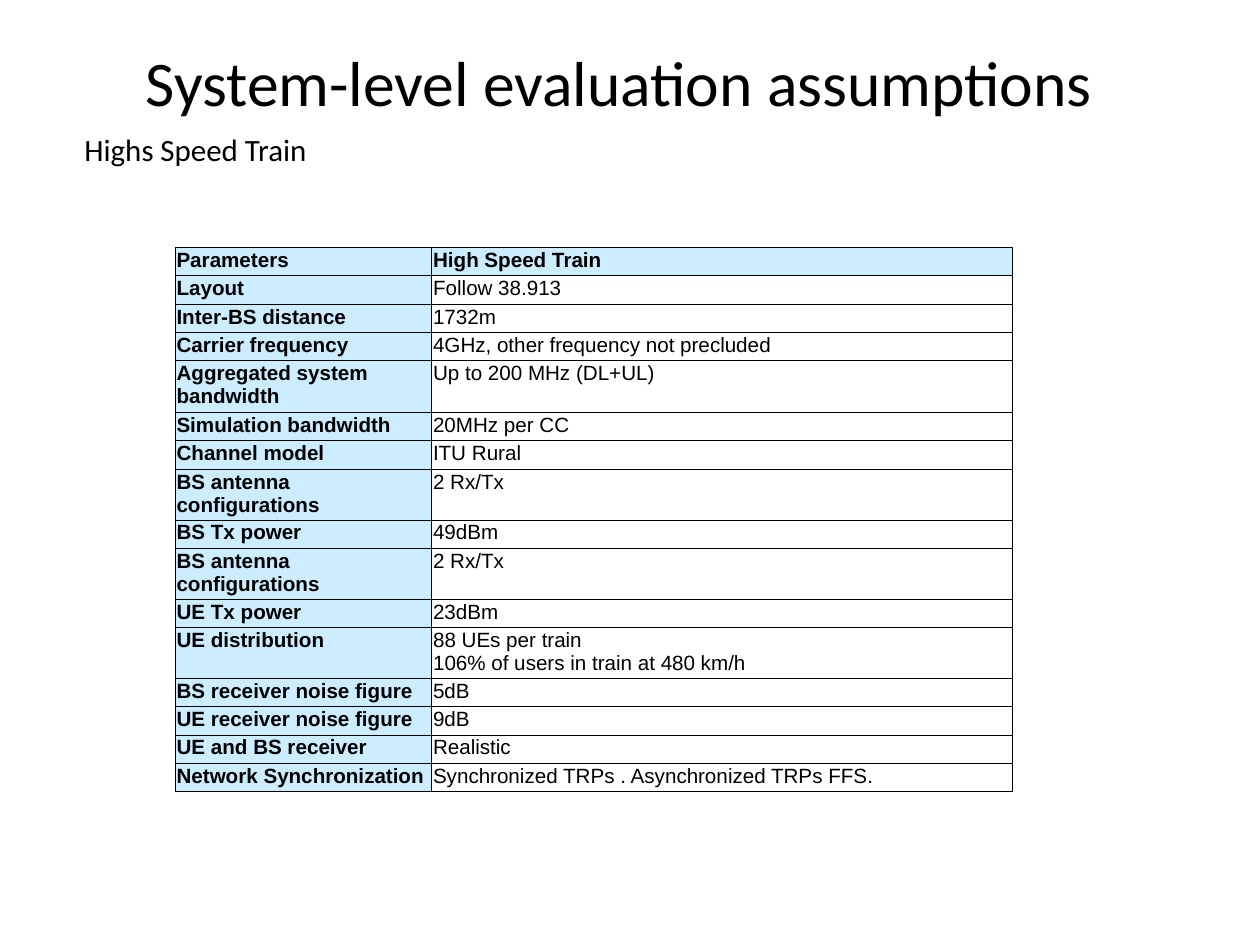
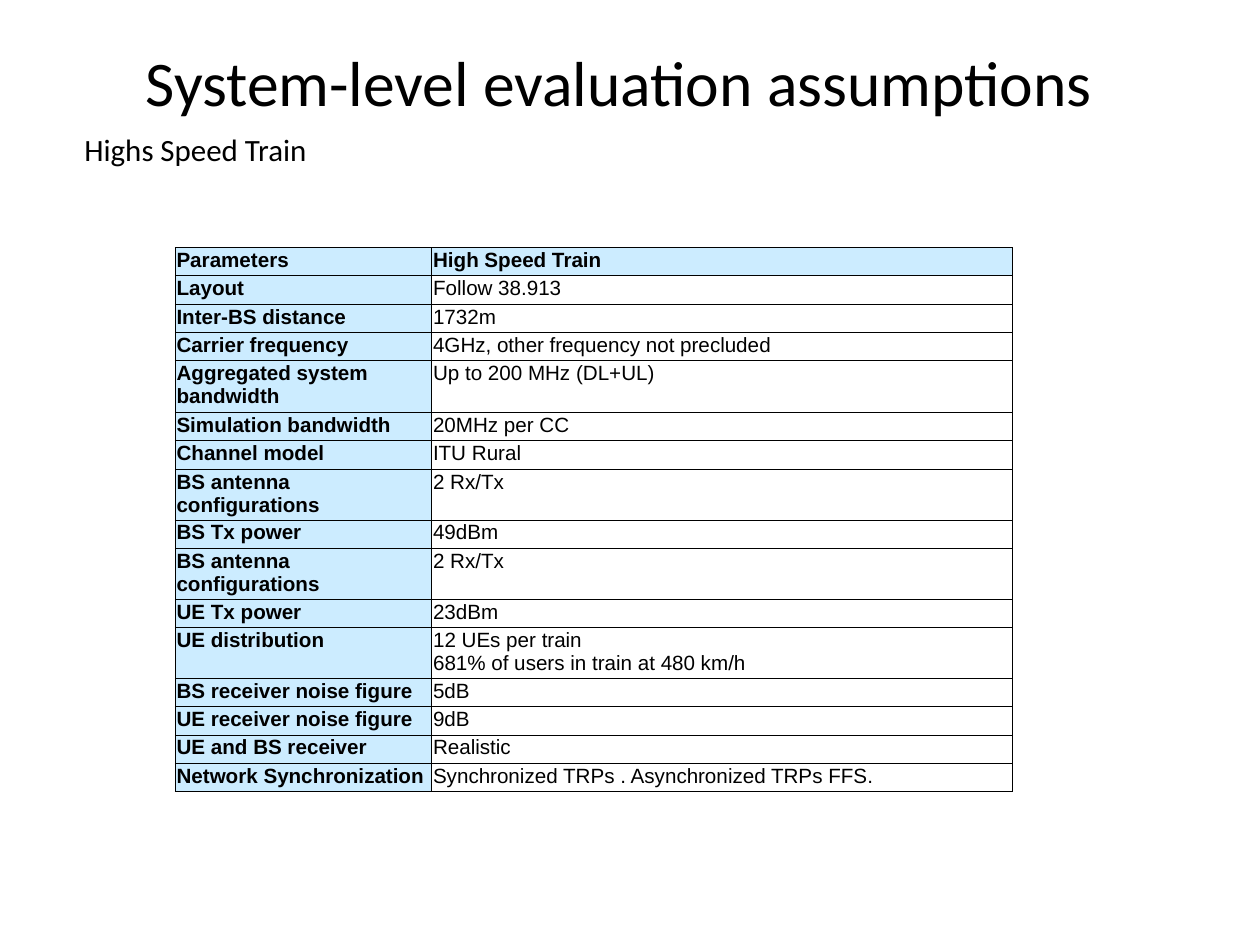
88: 88 -> 12 (445, 641)
106%: 106% -> 681% (459, 664)
